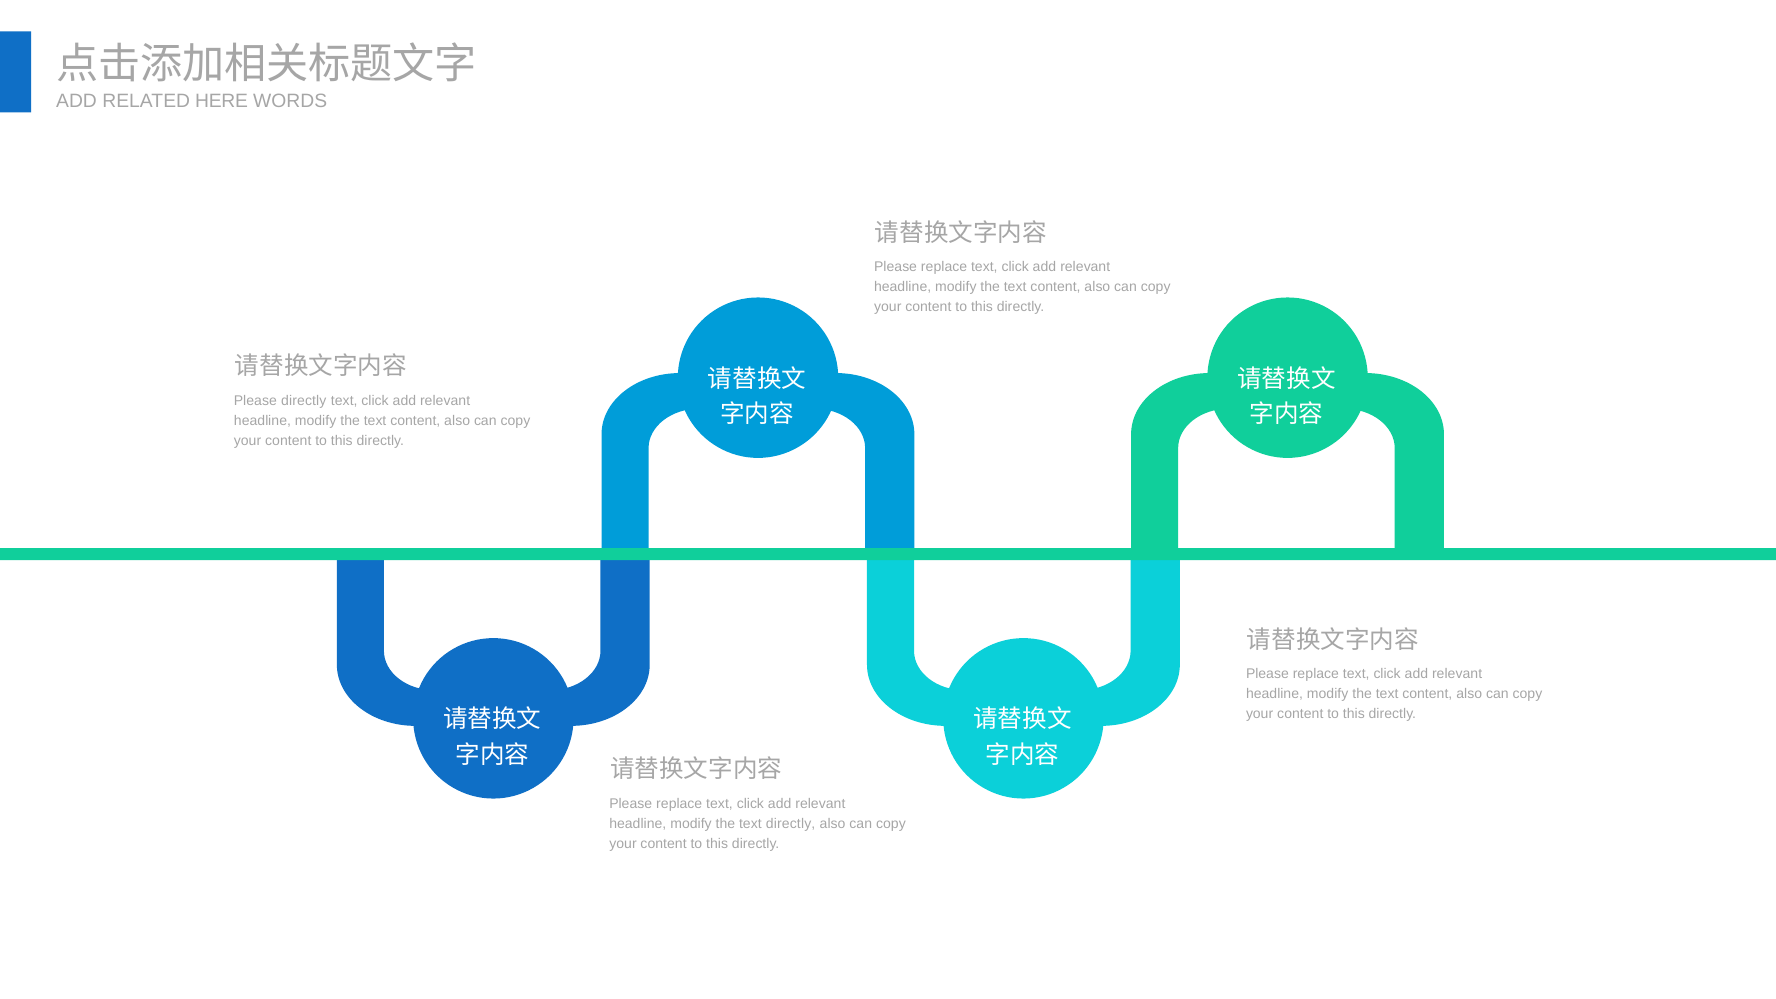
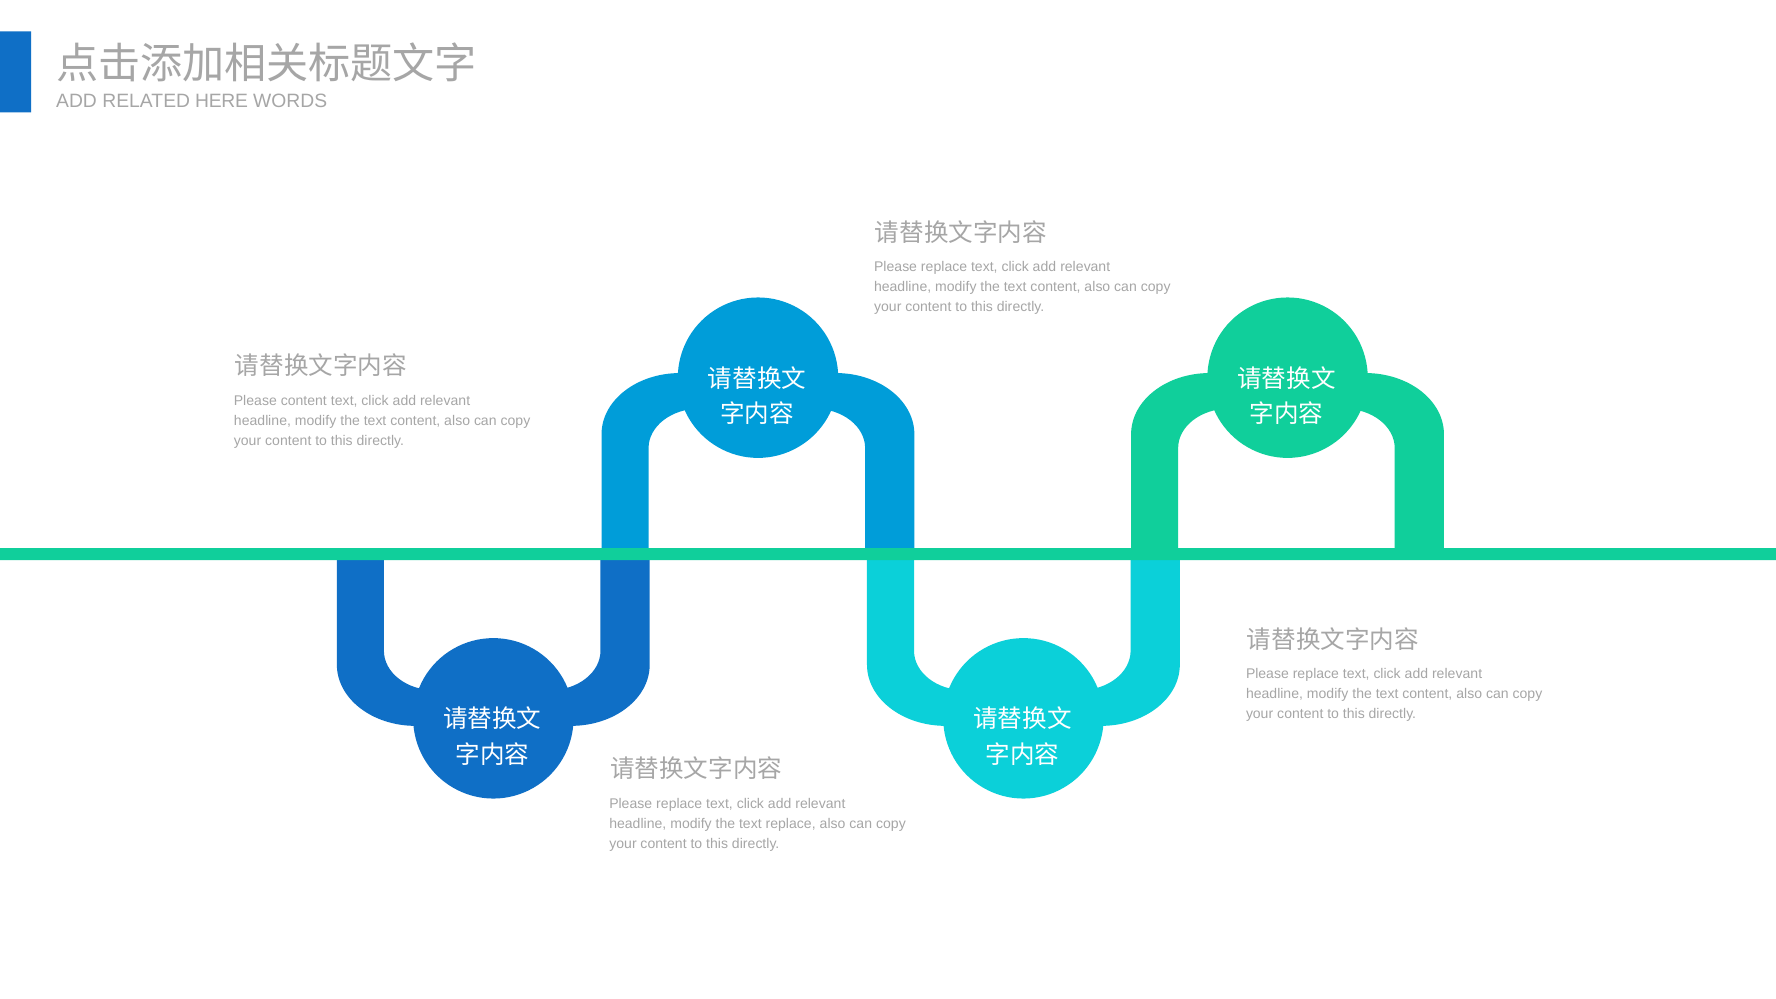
Please directly: directly -> content (304, 400)
text directly: directly -> replace (791, 824)
